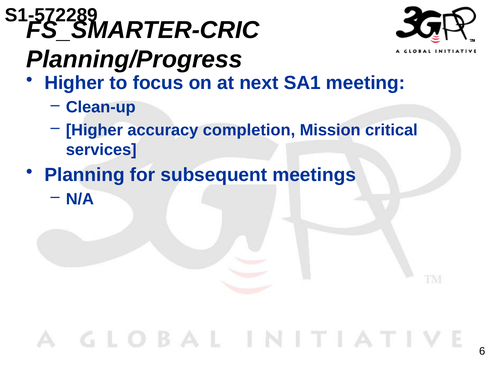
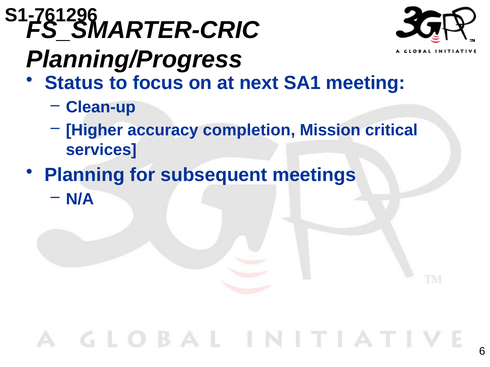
S1-572289: S1-572289 -> S1-761296 (51, 15)
Higher: Higher -> Status (74, 83)
